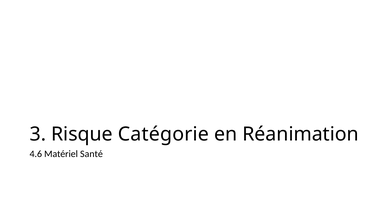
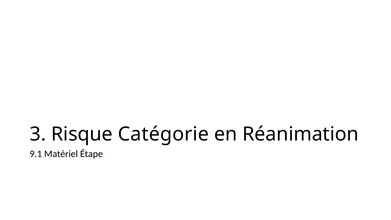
4.6: 4.6 -> 9.1 (36, 154)
Santé: Santé -> Étape (91, 154)
